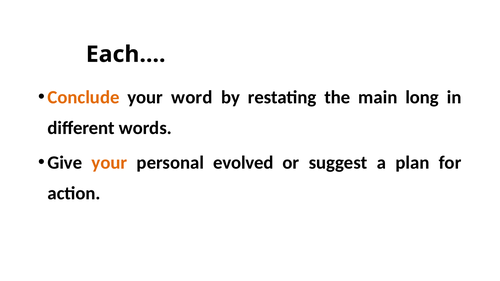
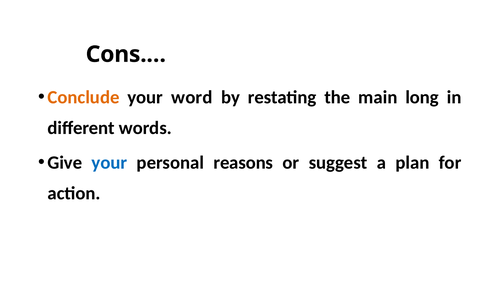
Each.…: Each.… -> Cons.… (126, 54)
your colour: orange -> blue (109, 163)
evolved: evolved -> reasons (243, 163)
